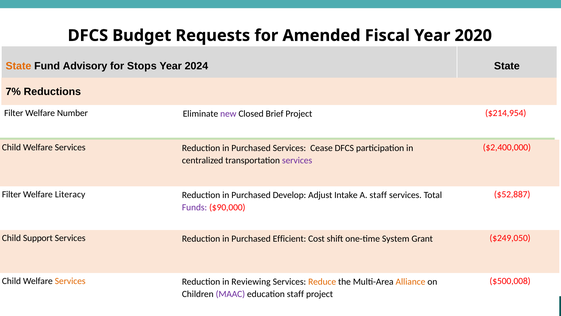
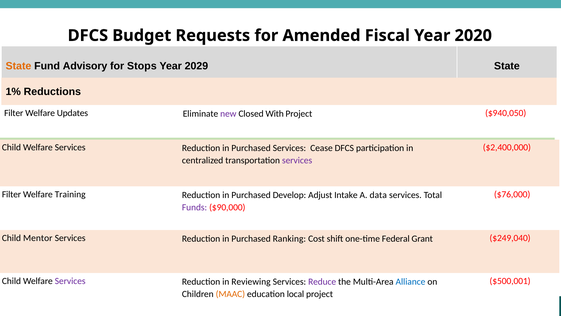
2024: 2024 -> 2029 (196, 66)
7%: 7% -> 1% (13, 91)
Number: Number -> Updates (72, 113)
Brief: Brief -> With (275, 114)
$214,954: $214,954 -> $940,050 (506, 113)
Literacy: Literacy -> Training (70, 194)
A staff: staff -> data (378, 195)
$52,887: $52,887 -> $76,000 (512, 194)
Support: Support -> Mentor (38, 238)
Efficient: Efficient -> Ranking (289, 238)
System: System -> Federal (396, 238)
$249,050: $249,050 -> $249,040 (510, 238)
Services colour: orange -> purple (70, 281)
Reduce colour: orange -> purple (322, 281)
Alliance colour: orange -> blue (410, 281)
$500,008: $500,008 -> $500,001 (510, 281)
MAAC colour: purple -> orange (230, 294)
education staff: staff -> local (295, 294)
